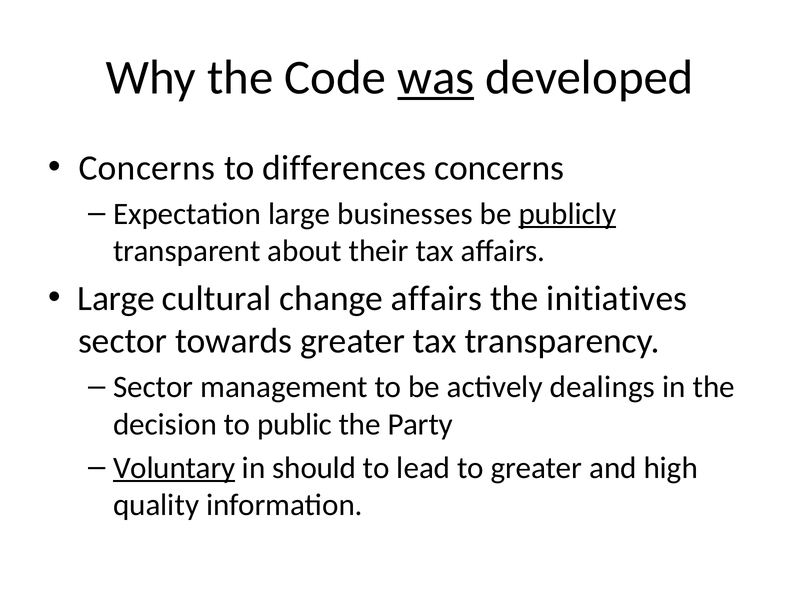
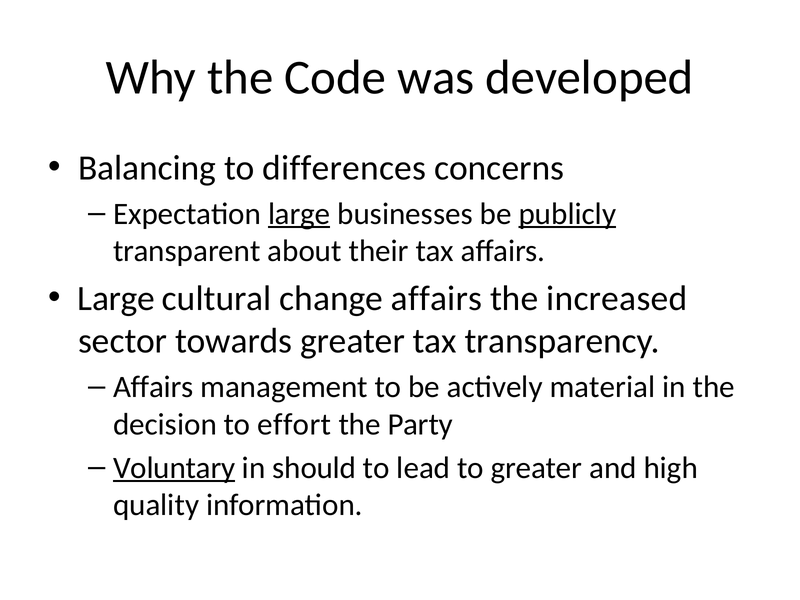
was underline: present -> none (436, 77)
Concerns: Concerns -> Balancing (147, 168)
large underline: none -> present (299, 214)
initiatives: initiatives -> increased (617, 298)
Sector: Sector -> Affairs (153, 387)
dealings: dealings -> material (602, 387)
public: public -> effort (294, 424)
